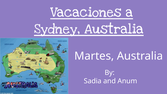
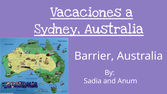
Martes: Martes -> Barrier (94, 56)
